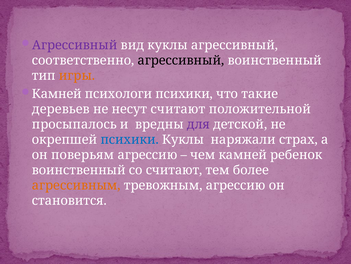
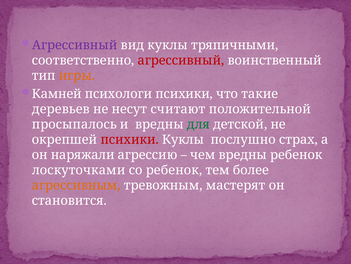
куклы агрессивный: агрессивный -> тряпичными (235, 45)
агрессивный colour: black -> red (181, 60)
для colour: purple -> green (198, 124)
психики colour: blue -> red (130, 139)
наряжали: наряжали -> послушно (243, 139)
поверьям: поверьям -> наряжали (83, 154)
чем камней: камней -> вредны (243, 154)
воинственный: воинственный -> лоскуточками (79, 170)
со считают: считают -> ребенок (174, 170)
тревожным агрессию: агрессию -> мастерят (236, 185)
